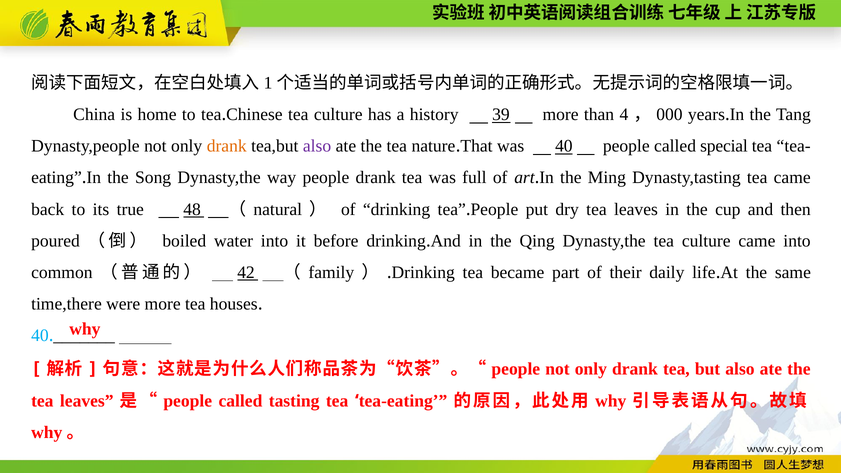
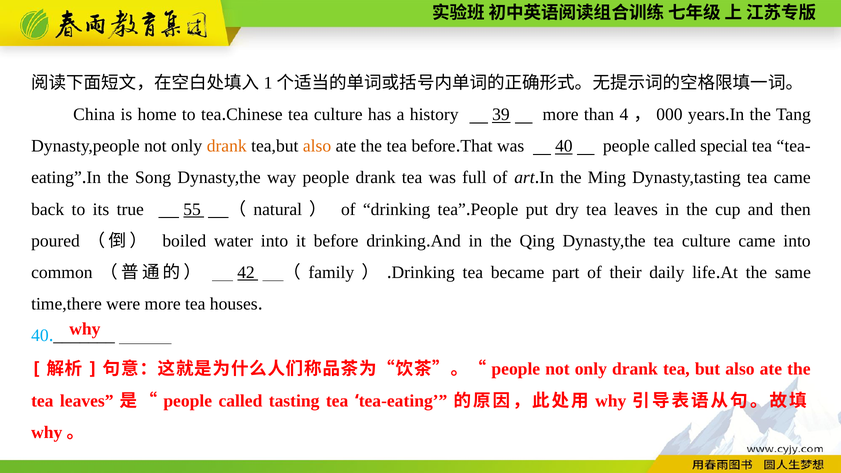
also colour: purple -> orange (317, 146)
tea nature: nature -> before (434, 146)
48: 48 -> 55 (192, 209)
